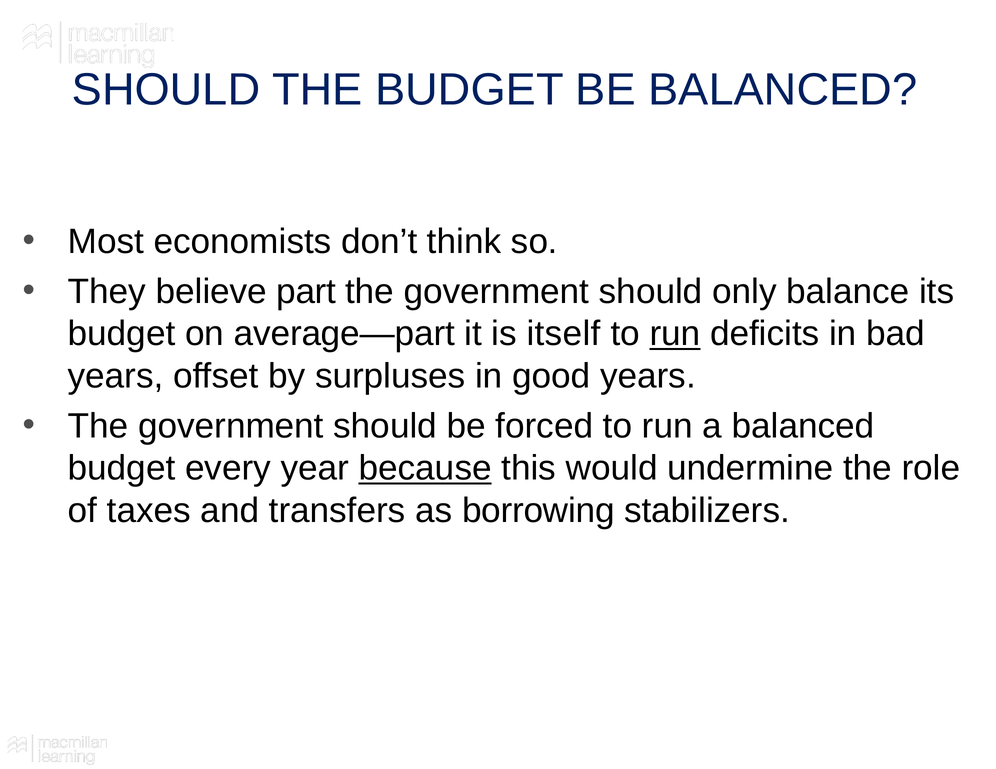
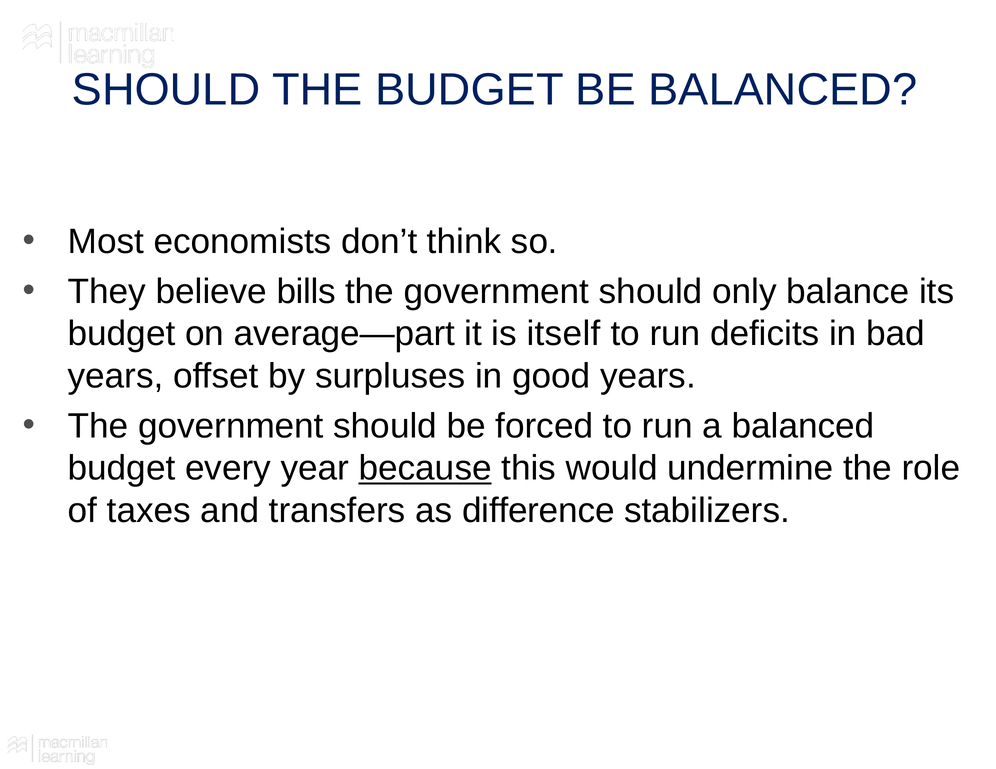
part: part -> bills (306, 292)
run underline: present -> none (675, 334)
borrowing: borrowing -> difference (538, 511)
